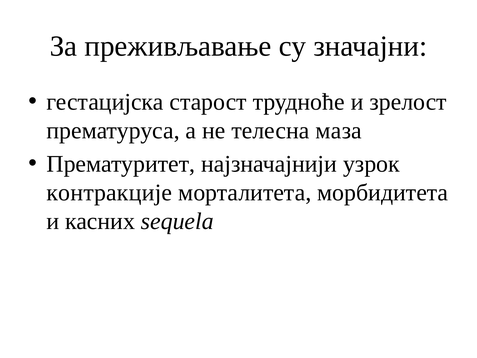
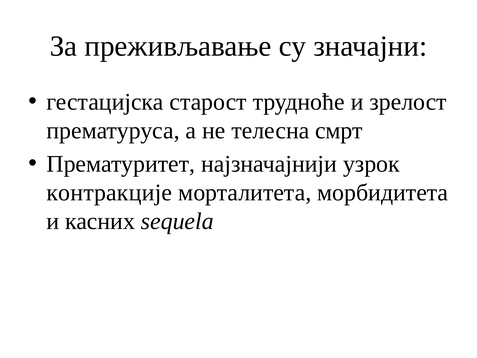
маза: маза -> смрт (339, 130)
